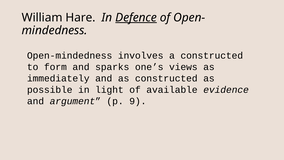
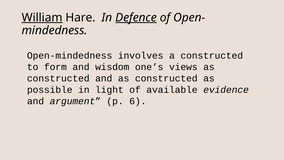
William underline: none -> present (42, 17)
sparks: sparks -> wisdom (112, 67)
immediately: immediately -> constructed (58, 78)
9: 9 -> 6 (138, 101)
